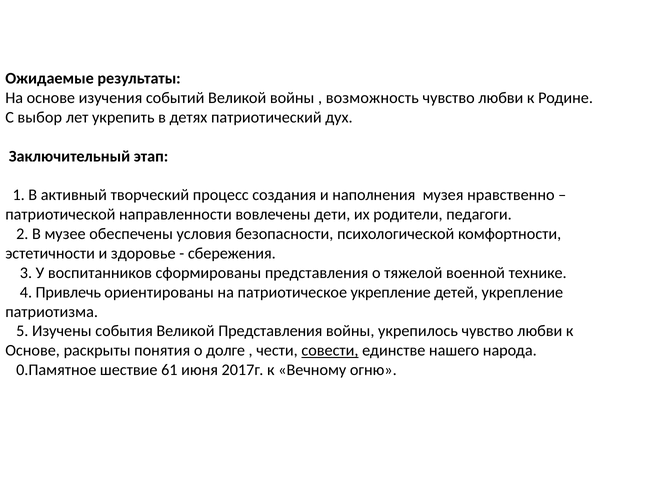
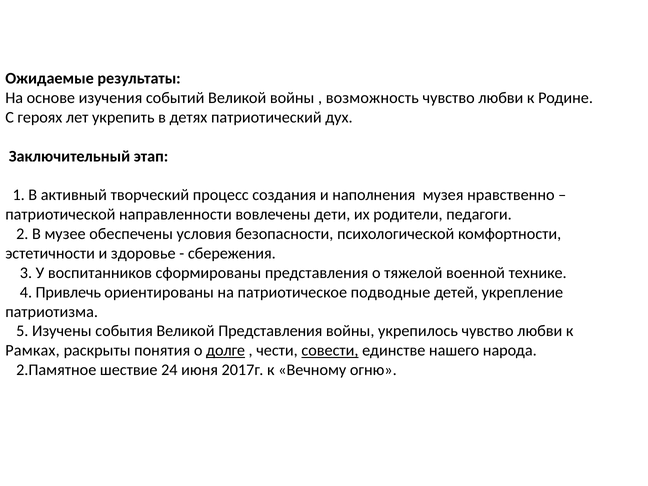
выбор: выбор -> героях (40, 117)
патриотическое укрепление: укрепление -> подводные (390, 292)
Основе: Основе -> Рамках (33, 351)
долге underline: none -> present (226, 351)
0.Памятное: 0.Памятное -> 2.Памятное (56, 370)
61: 61 -> 24 (169, 370)
